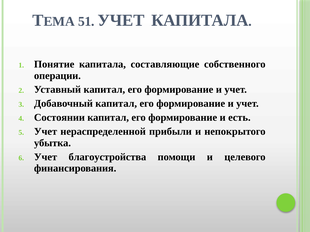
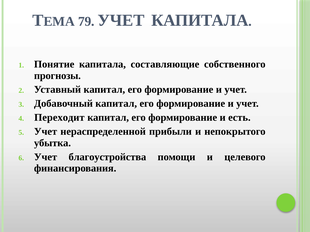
51: 51 -> 79 (86, 21)
операции: операции -> прогнозы (57, 76)
Состоянии: Состоянии -> Переходит (59, 118)
